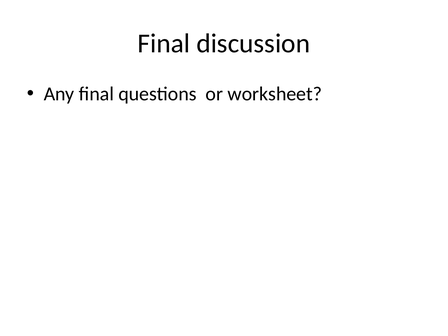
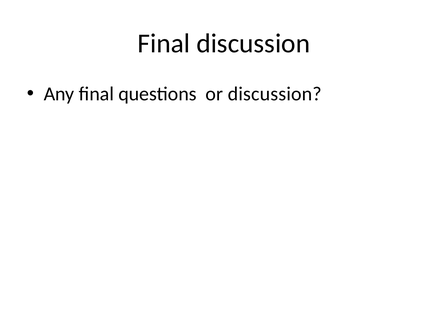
or worksheet: worksheet -> discussion (275, 94)
